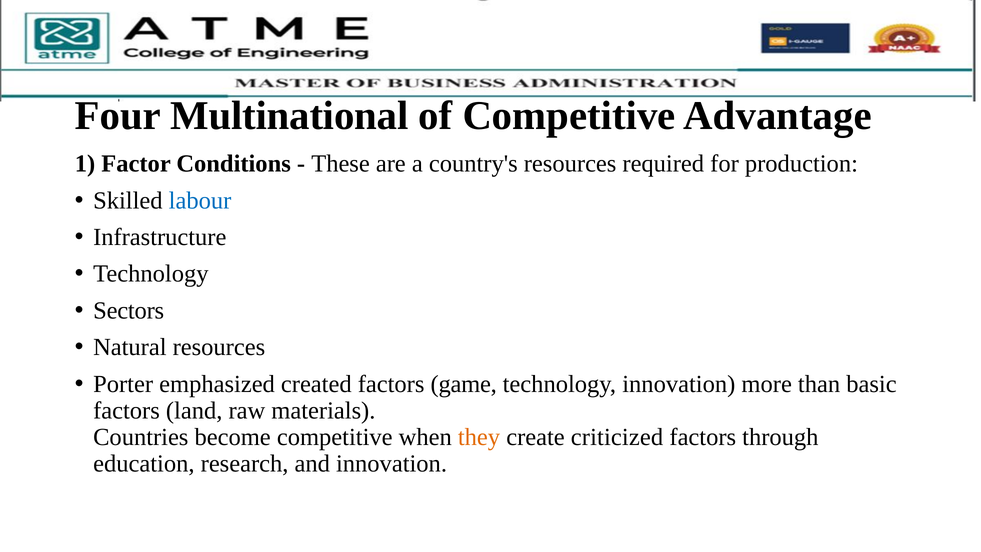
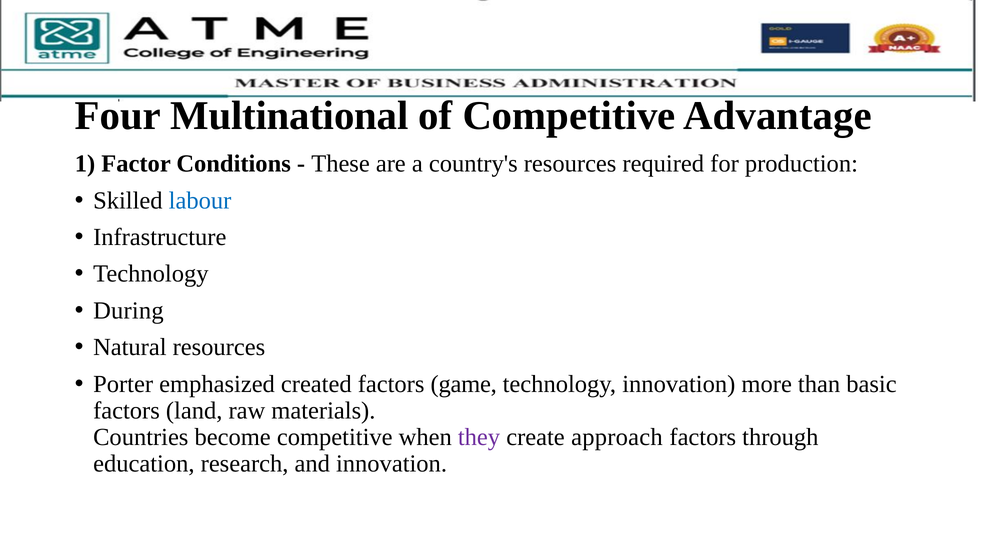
Sectors: Sectors -> During (128, 310)
they colour: orange -> purple (479, 437)
criticized: criticized -> approach (617, 437)
